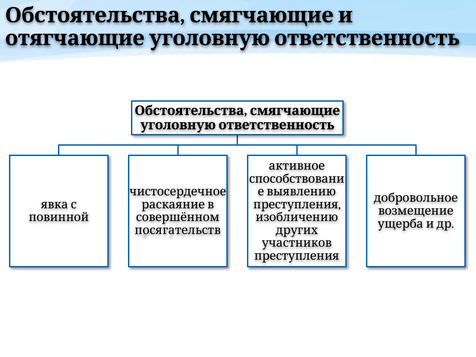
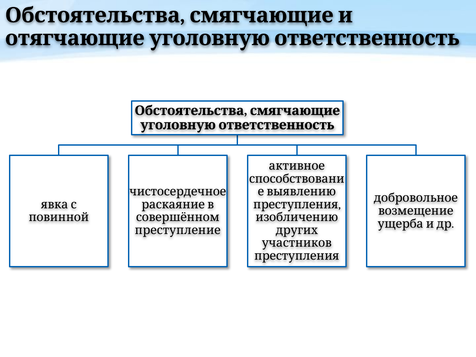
посягательств: посягательств -> преступление (178, 230)
